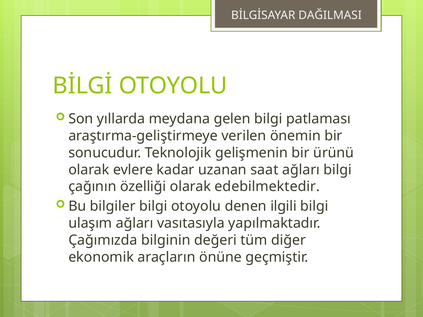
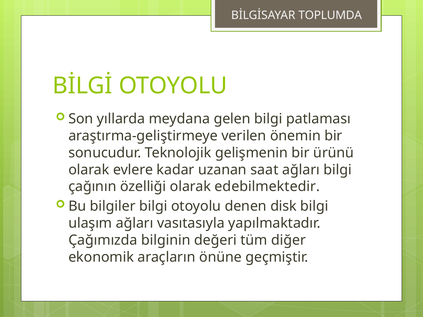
DAĞILMASI: DAĞILMASI -> TOPLUMDA (330, 15)
ilgili: ilgili -> disk (284, 206)
